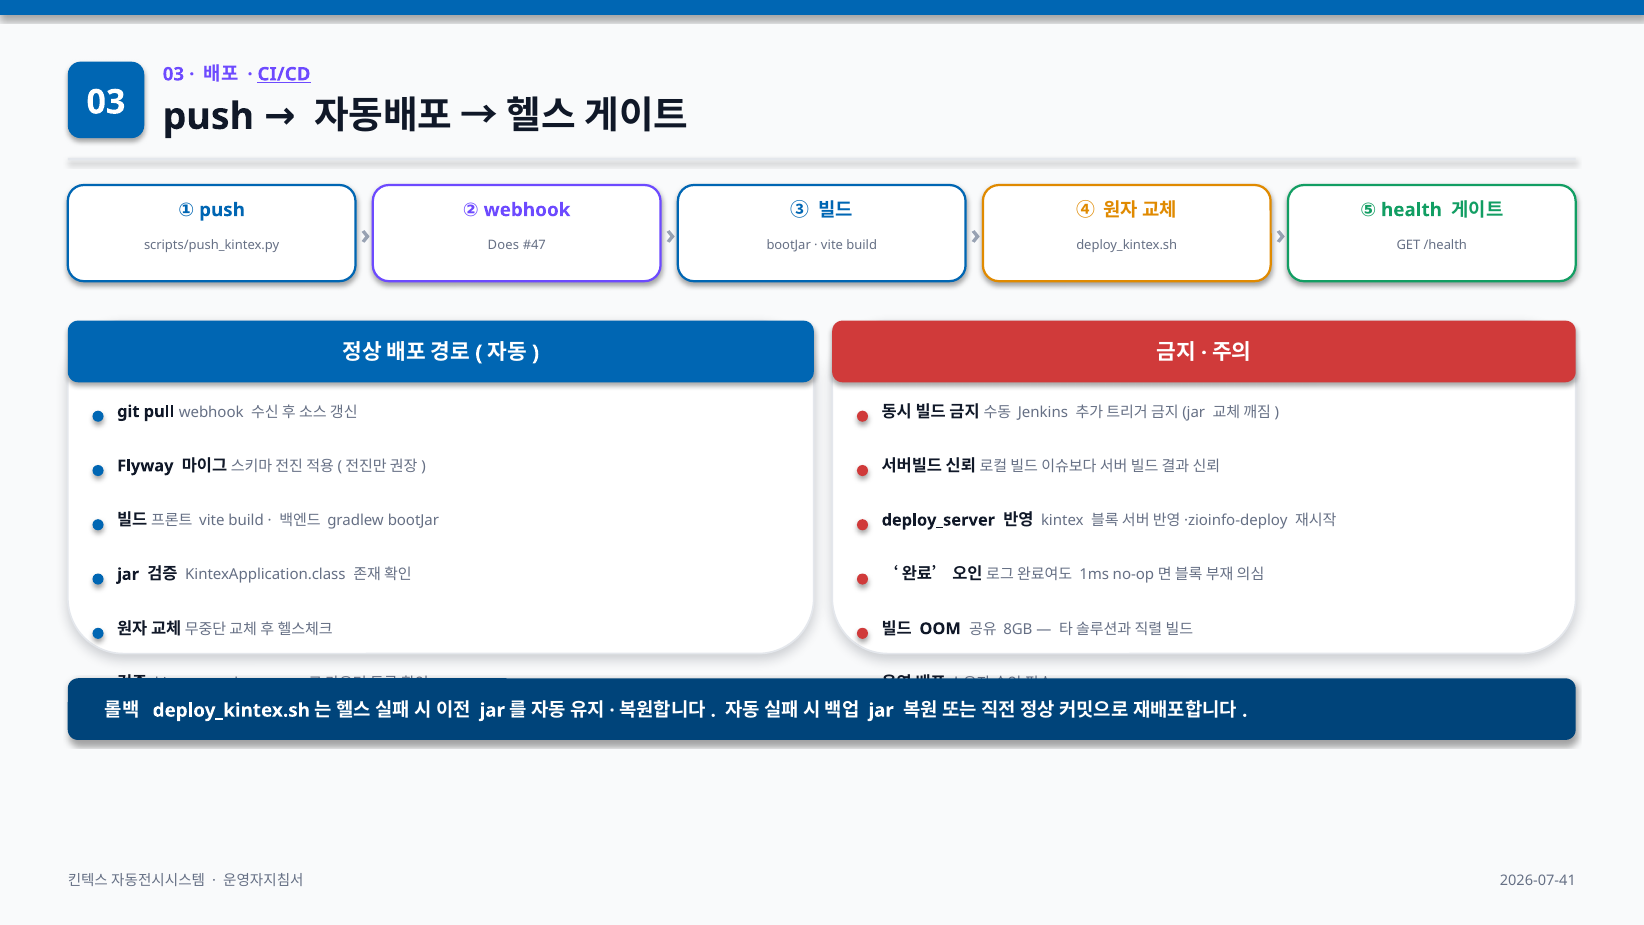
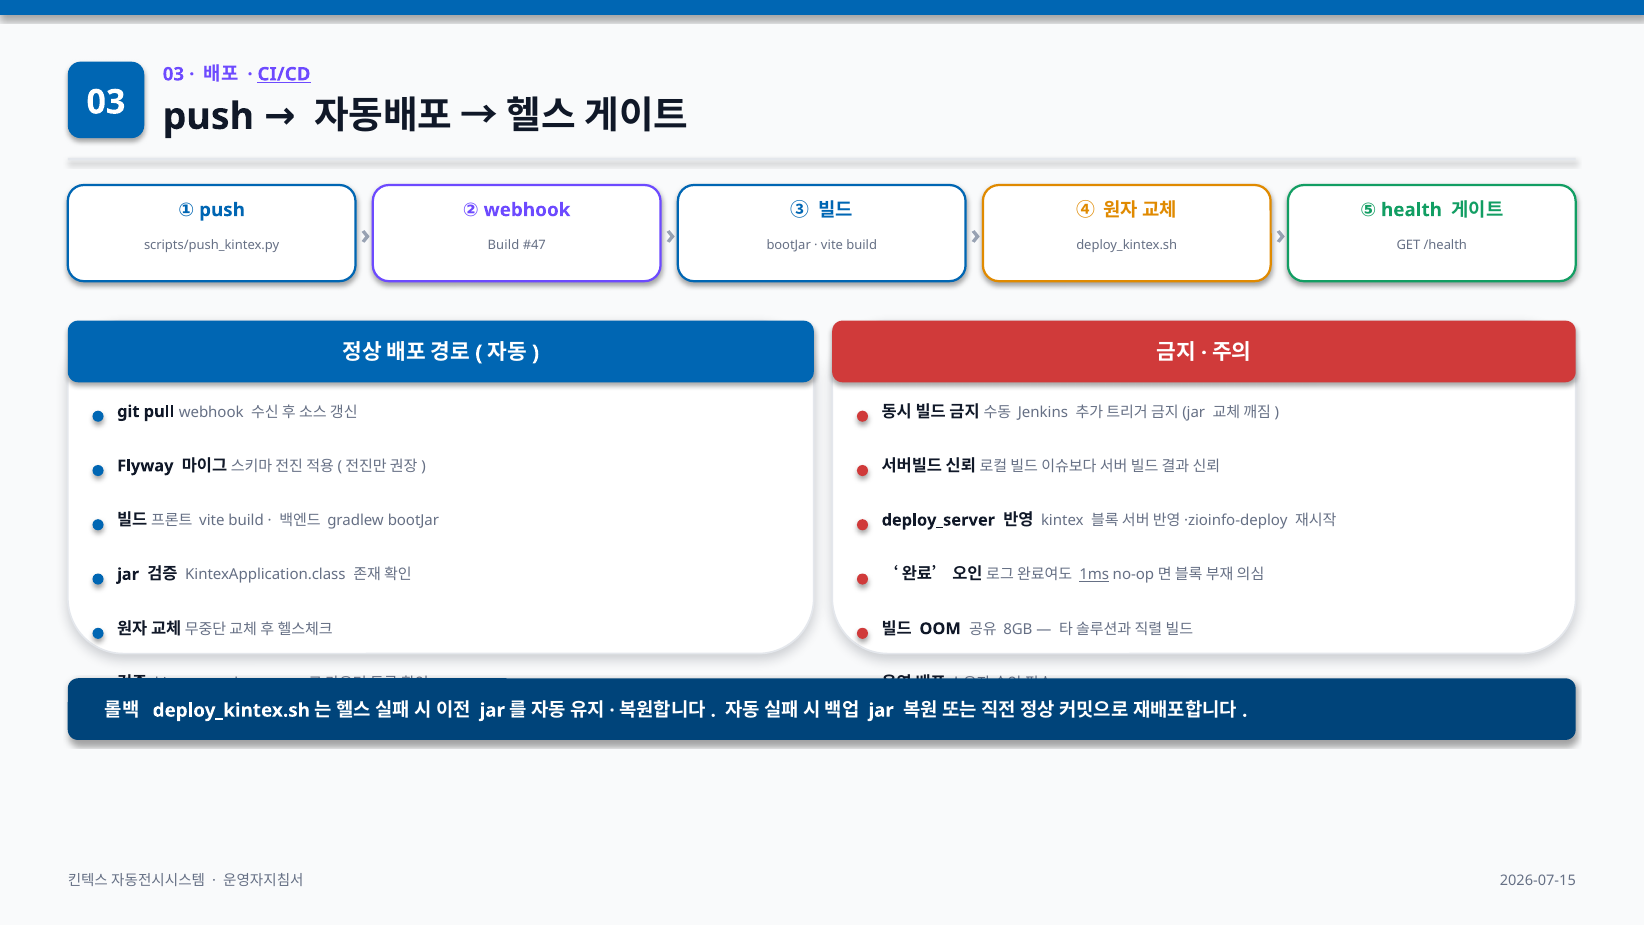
Does: Does -> Build (503, 245)
1ms underline: none -> present (1094, 575)
2026-07-41: 2026-07-41 -> 2026-07-15 (1538, 880)
